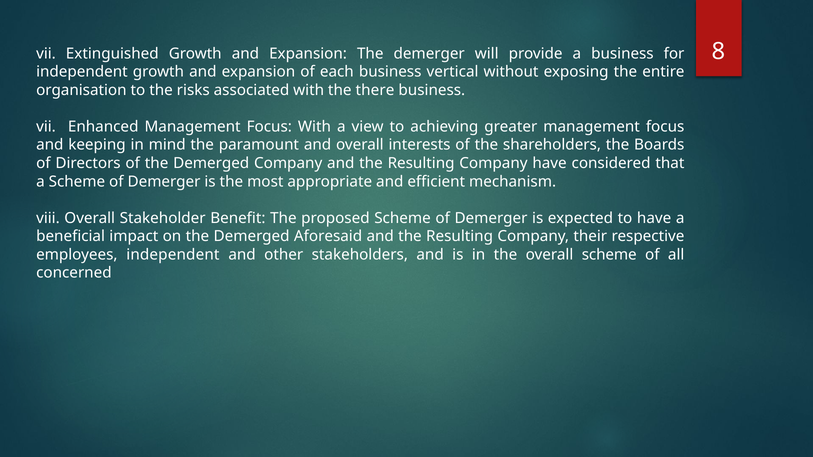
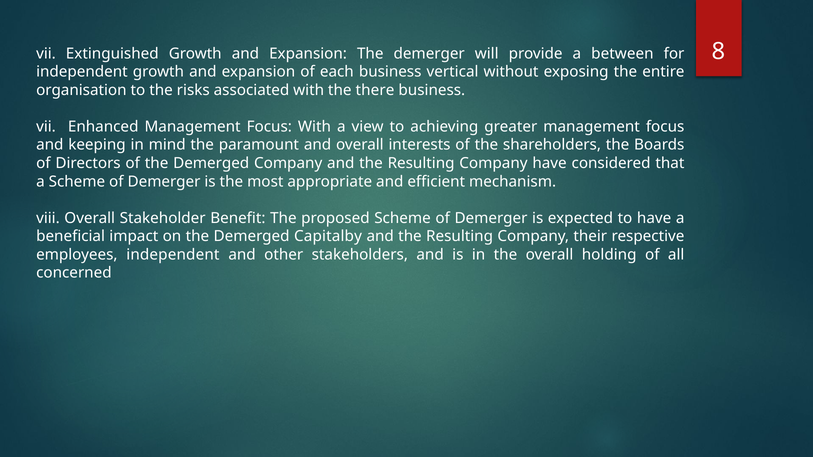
a business: business -> between (622, 54)
Aforesaid: Aforesaid -> Capitalby (328, 237)
overall scheme: scheme -> holding (609, 255)
